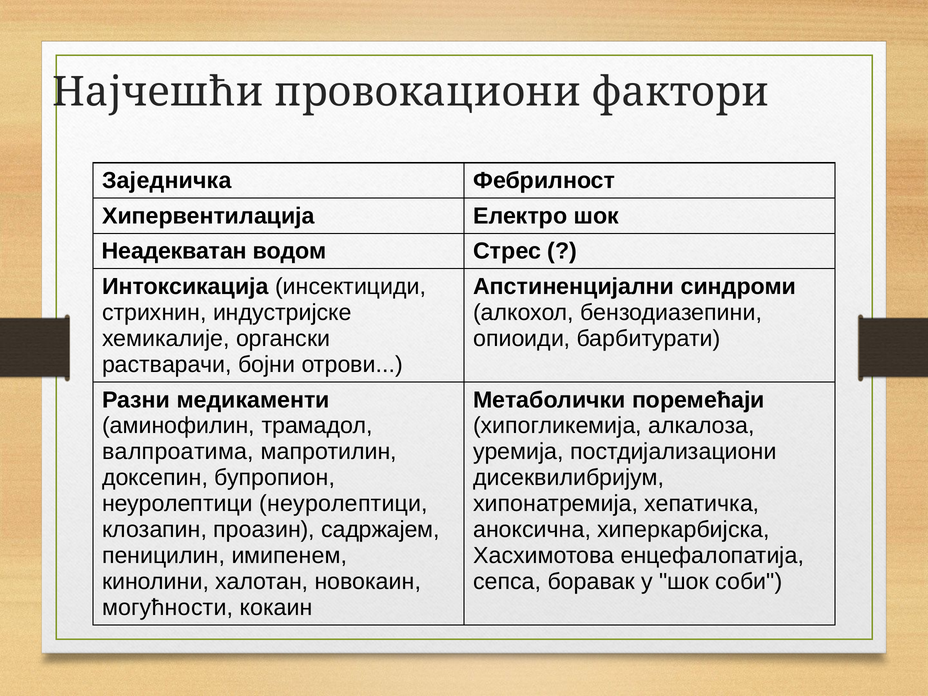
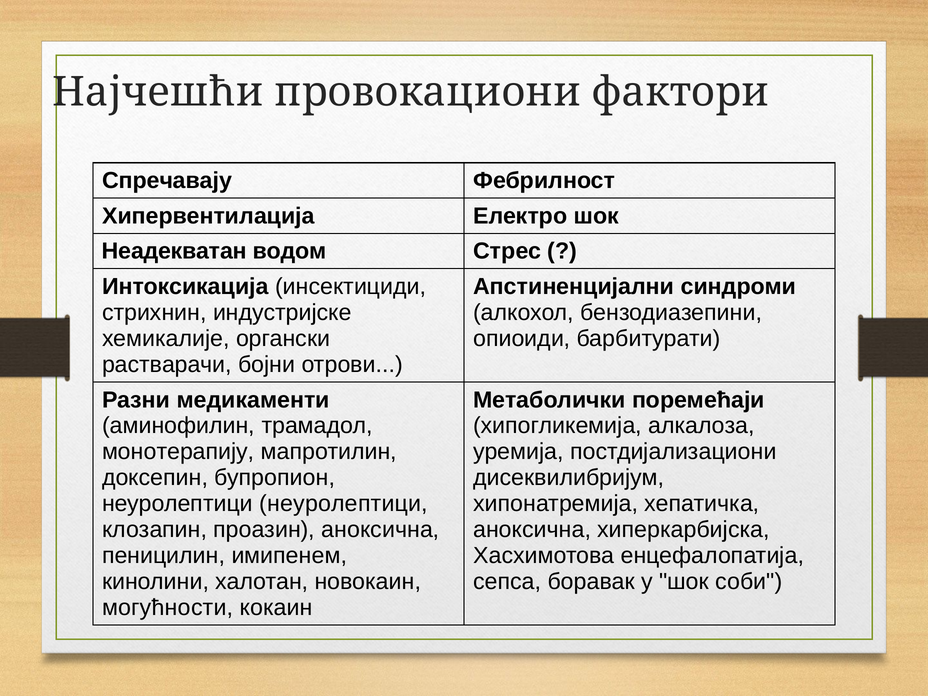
Заједничка: Заједничка -> Спречавају (167, 181)
валпроатима: валпроатима -> монотерапију (178, 452)
проазин садржајем: садржајем -> аноксична (380, 530)
